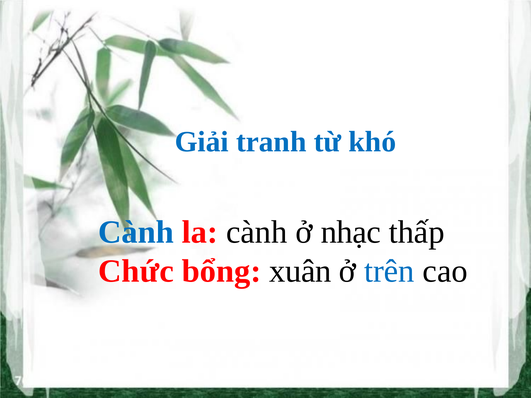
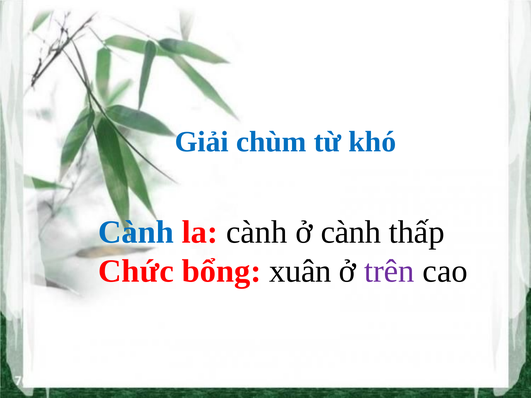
tranh: tranh -> chùm (271, 142)
ở nhạc: nhạc -> cành (351, 232)
trên colour: blue -> purple (389, 271)
